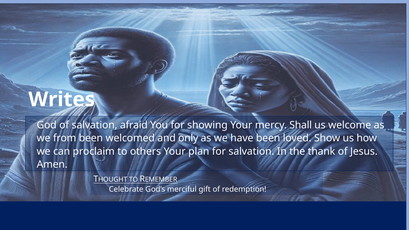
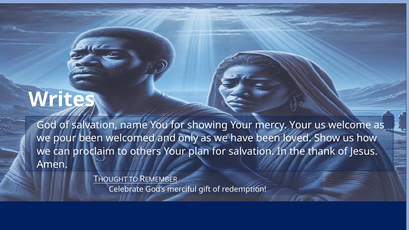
afraid: afraid -> name (134, 125)
mercy Shall: Shall -> Your (301, 125)
from: from -> pour (65, 138)
